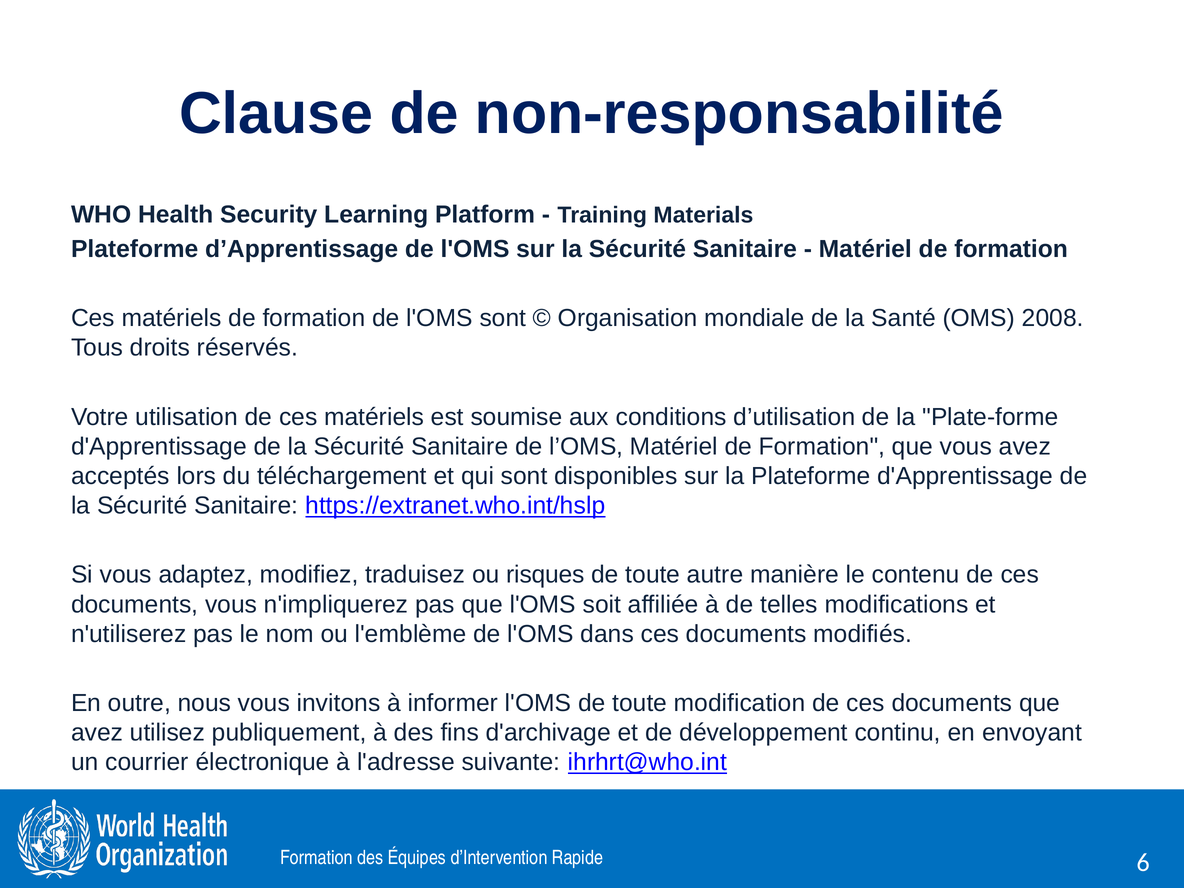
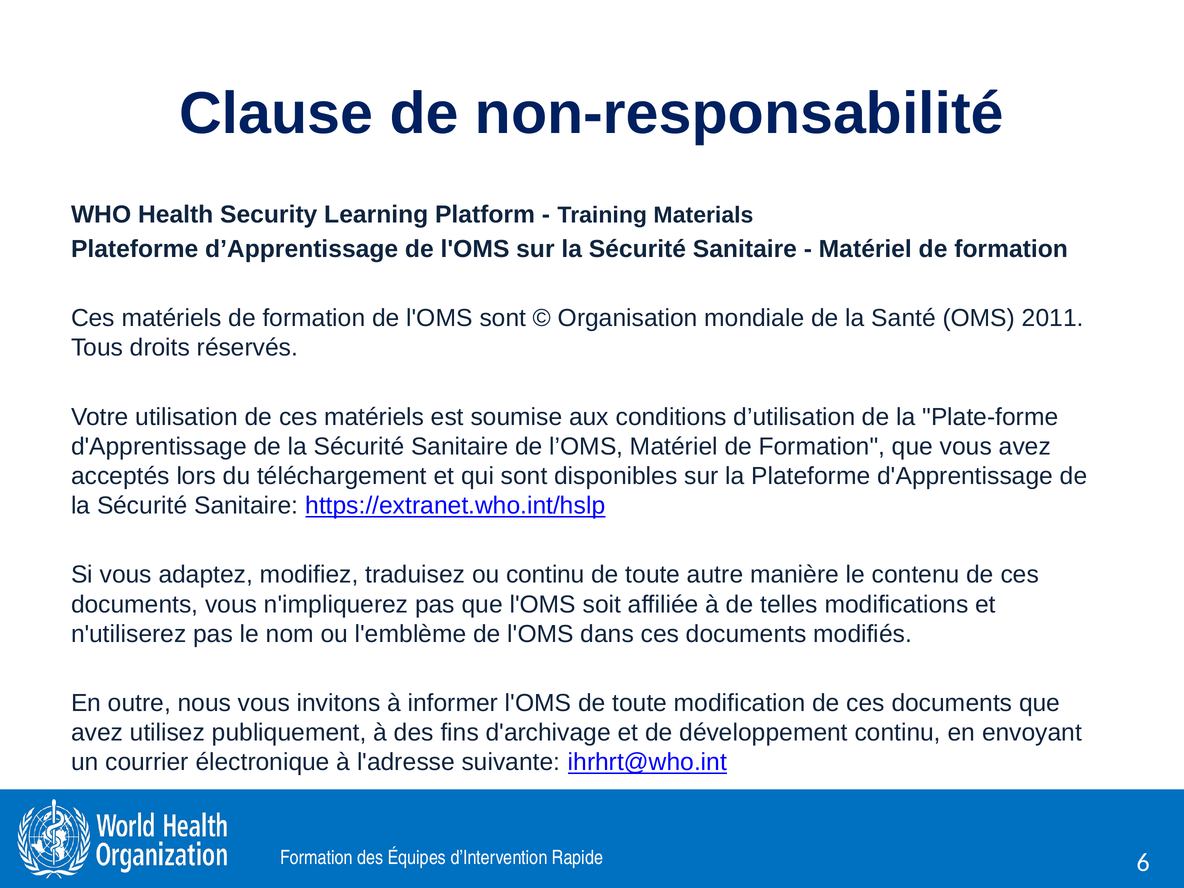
2008: 2008 -> 2011 (1053, 318)
ou risques: risques -> continu (545, 575)
